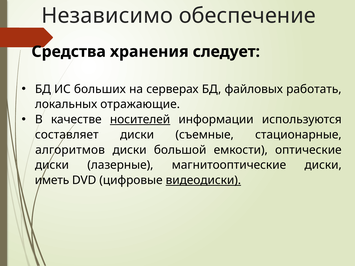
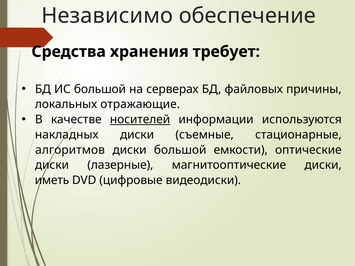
следует: следует -> требует (226, 52)
ИС больших: больших -> большой (100, 89)
работать: работать -> причины (314, 89)
составляет: составляет -> накладных (67, 135)
видеодиски underline: present -> none (203, 180)
